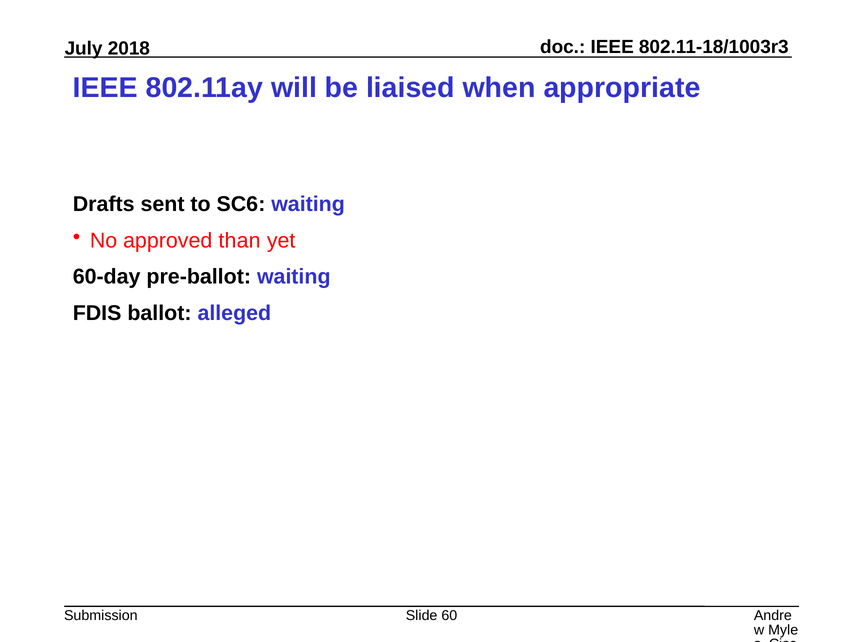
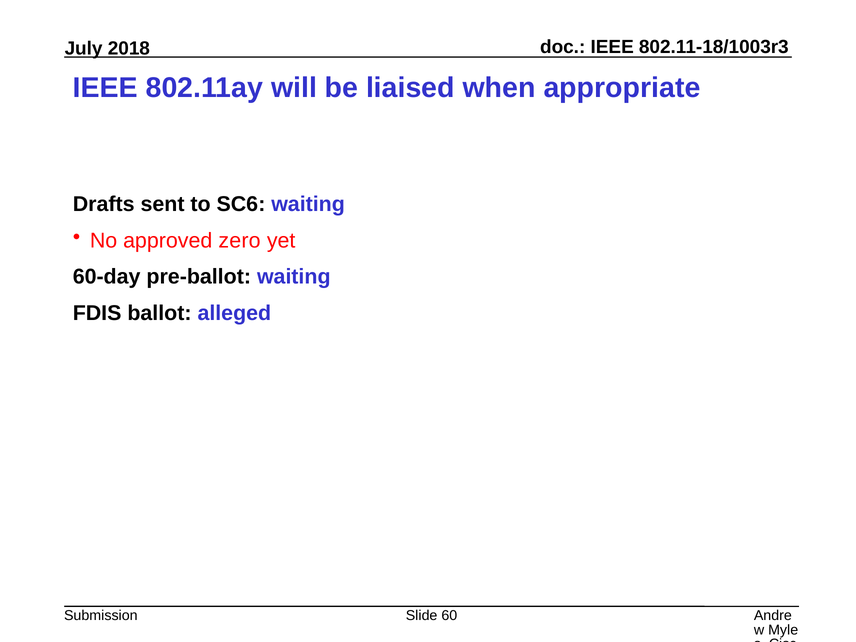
than: than -> zero (240, 241)
